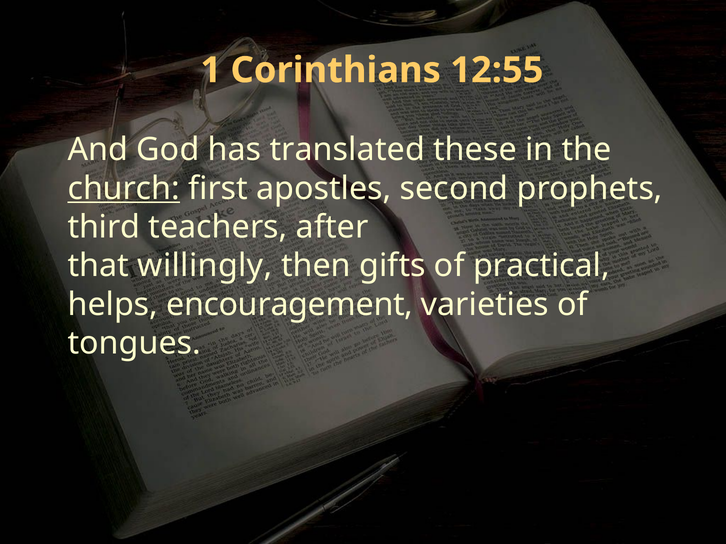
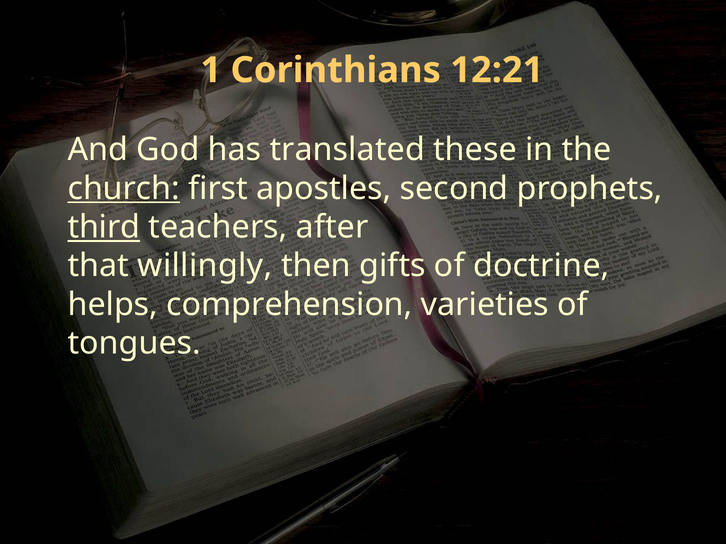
12:55: 12:55 -> 12:21 (497, 70)
third underline: none -> present (104, 227)
practical: practical -> doctrine (541, 266)
encouragement: encouragement -> comprehension (289, 305)
